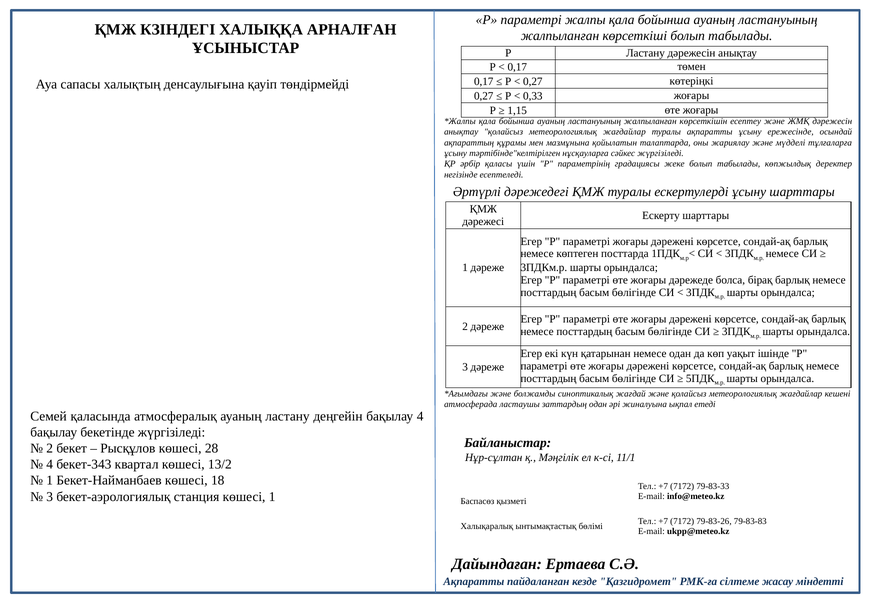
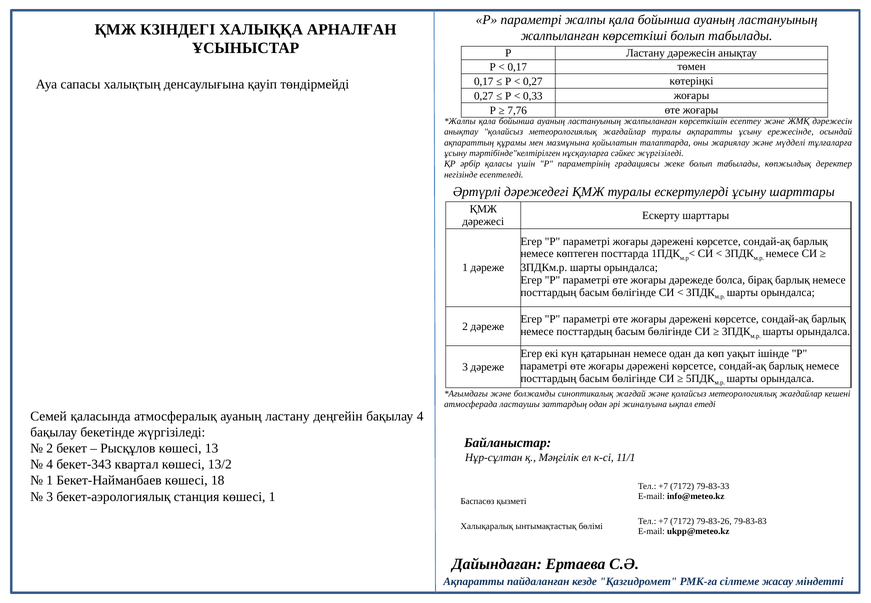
1,15: 1,15 -> 7,76 (517, 110)
28: 28 -> 13 (212, 448)
